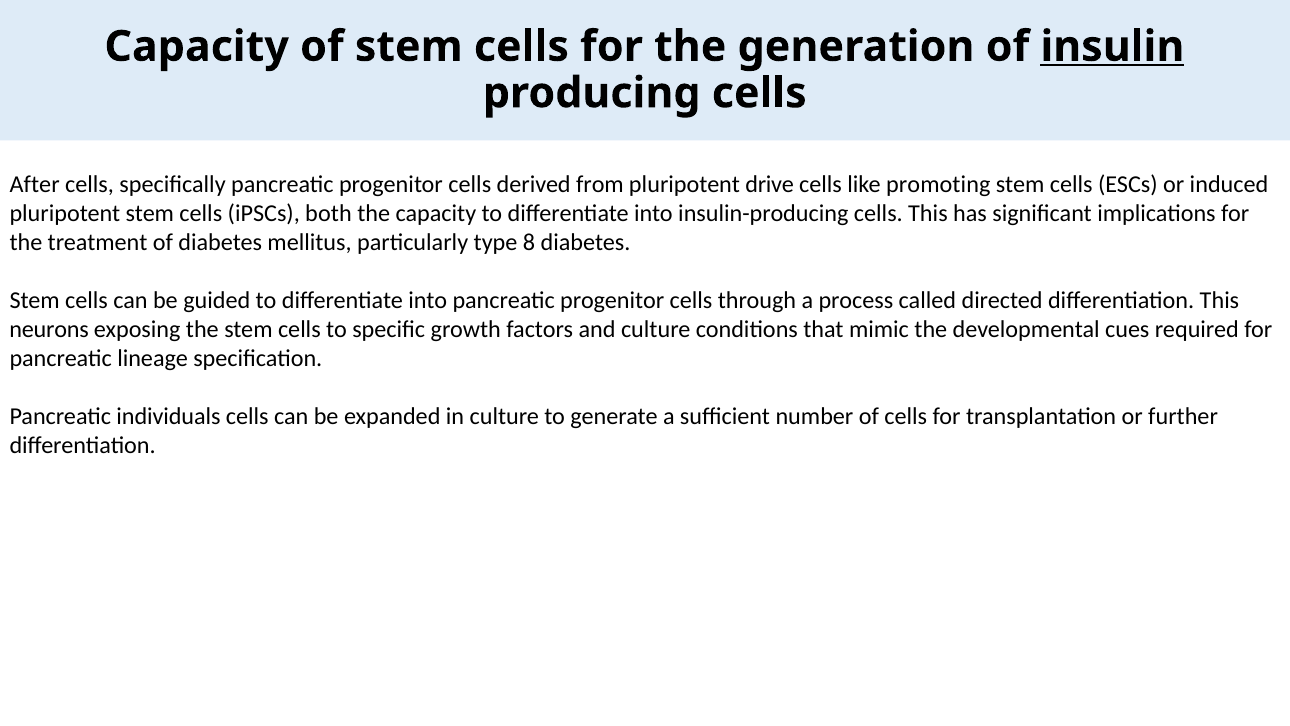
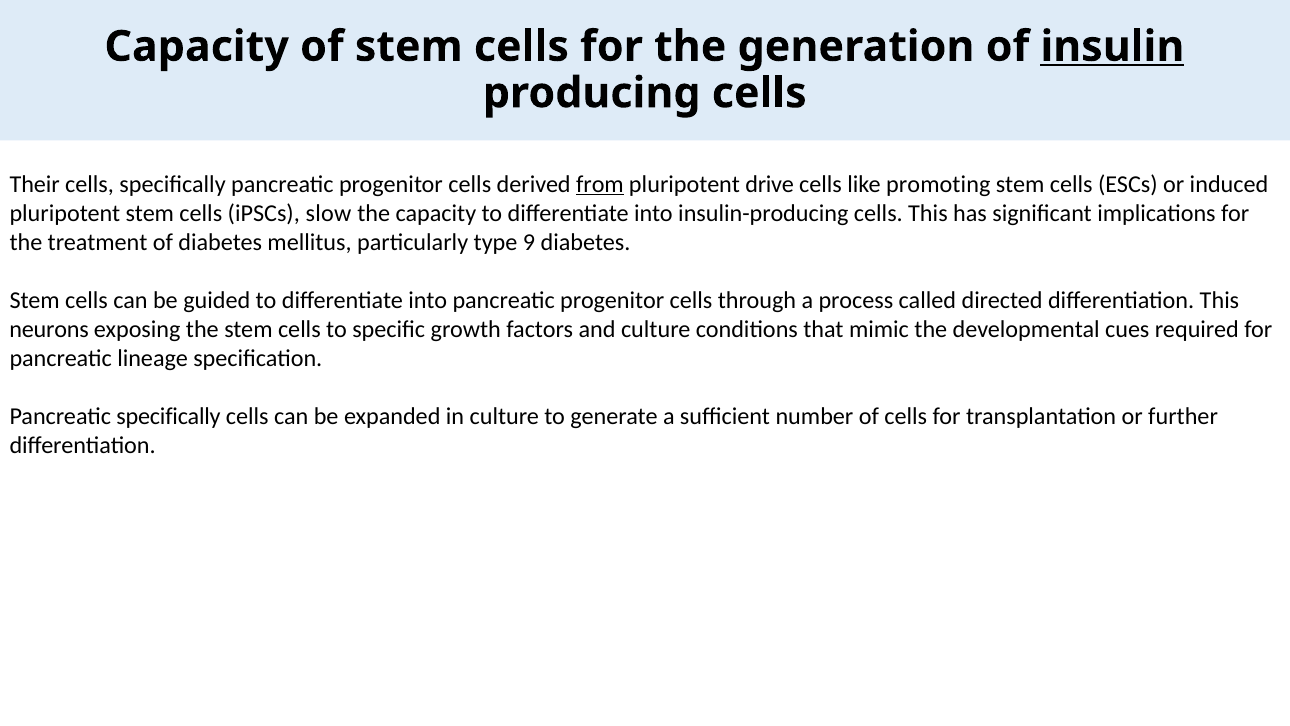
After: After -> Their (35, 184)
from underline: none -> present (600, 184)
both: both -> slow (328, 213)
8: 8 -> 9 (529, 242)
Pancreatic individuals: individuals -> specifically (169, 416)
